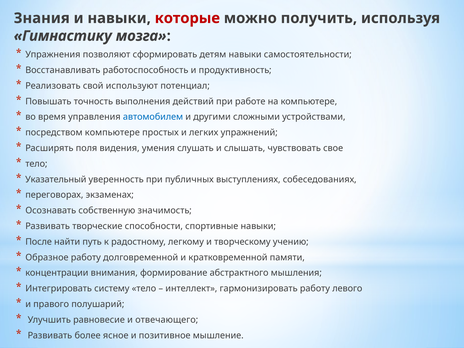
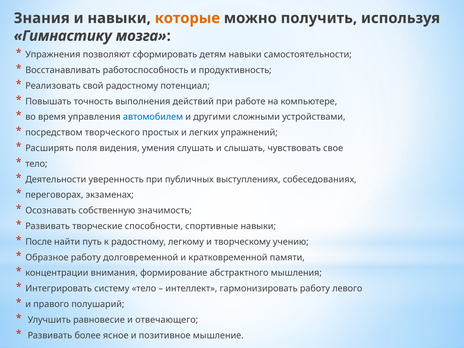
которые colour: red -> orange (187, 18)
свой используют: используют -> радостному (132, 86)
посредством компьютере: компьютере -> творческого (112, 133)
Указательный: Указательный -> Деятельности (56, 179)
